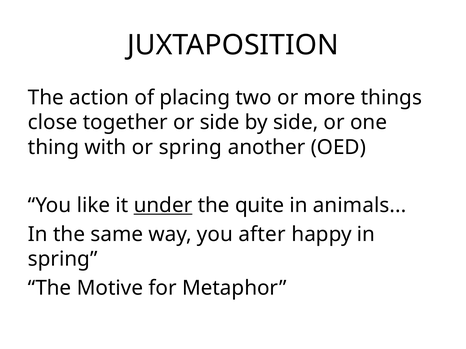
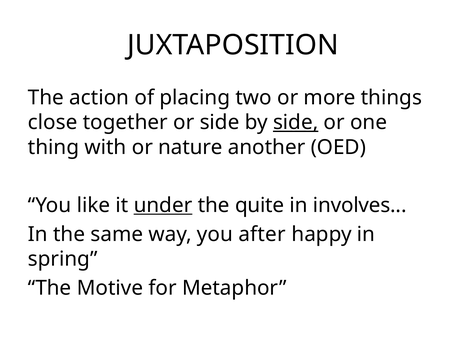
side underline: none -> present (296, 123)
or spring: spring -> nature (190, 148)
animals: animals -> involves (360, 206)
